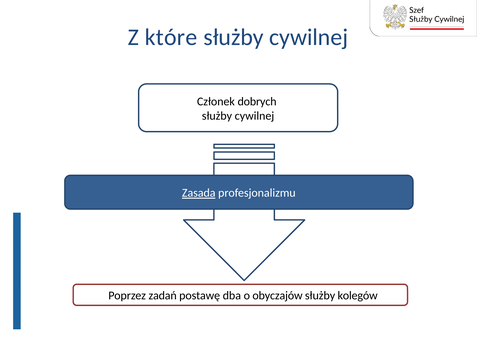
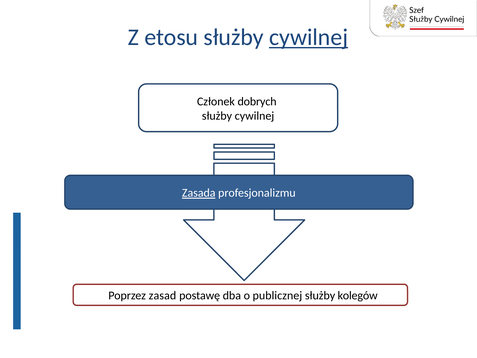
które: które -> etosu (171, 37)
cywilnej underline: none -> present (309, 37)
zadań: zadań -> zasad (162, 295)
obyczajów: obyczajów -> publicznej (277, 295)
